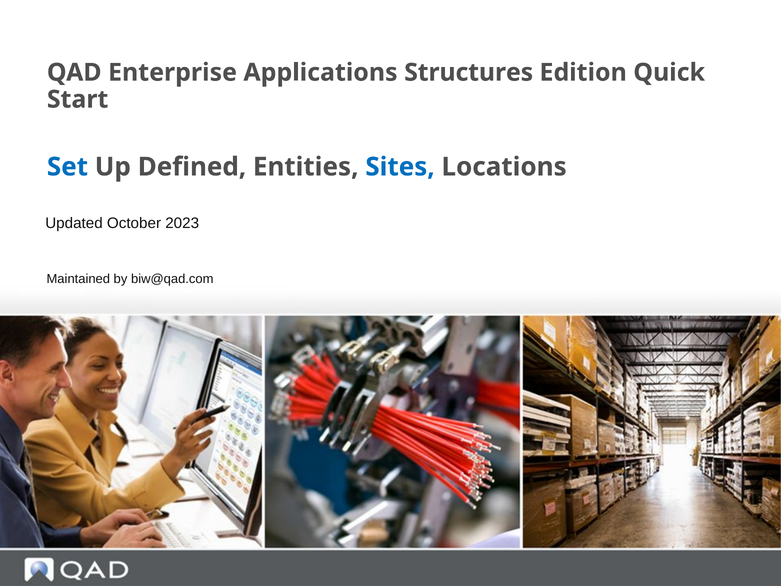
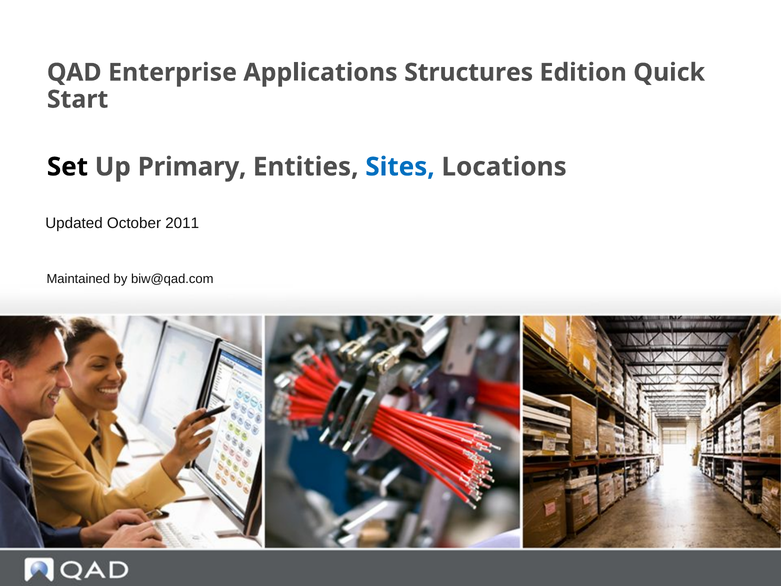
Set colour: blue -> black (67, 167)
Defined: Defined -> Primary (192, 167)
2023: 2023 -> 2011 (182, 223)
